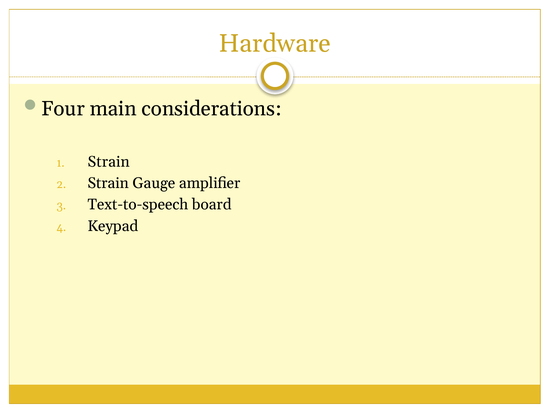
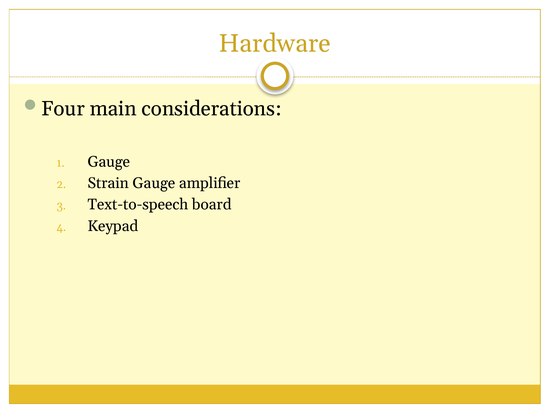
Strain: Strain -> Gauge (109, 162)
